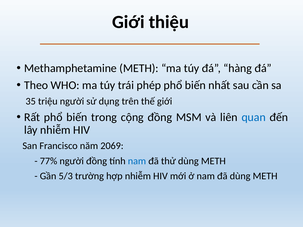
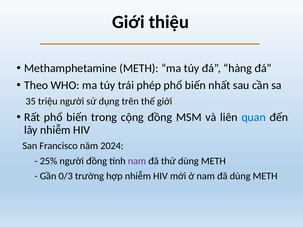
2069: 2069 -> 2024 (112, 146)
77%: 77% -> 25% (49, 161)
nam colour: blue -> purple (137, 161)
5/3: 5/3 -> 0/3 (66, 176)
